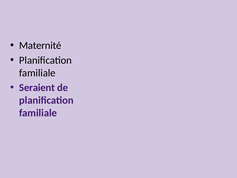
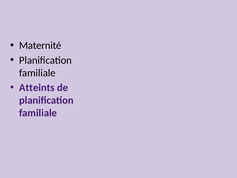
Seraient: Seraient -> Atteints (37, 88)
